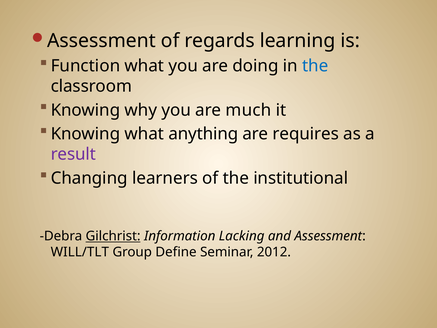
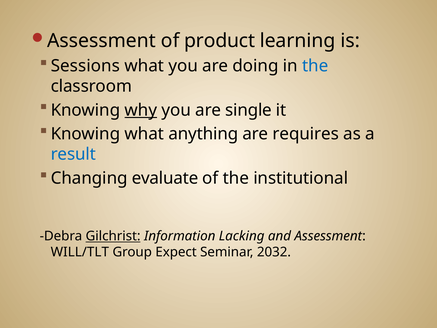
regards: regards -> product (220, 41)
Function: Function -> Sessions (85, 66)
why underline: none -> present (141, 110)
much: much -> single (249, 110)
result colour: purple -> blue (73, 154)
learners: learners -> evaluate (165, 178)
Define: Define -> Expect (176, 252)
2012: 2012 -> 2032 (274, 252)
